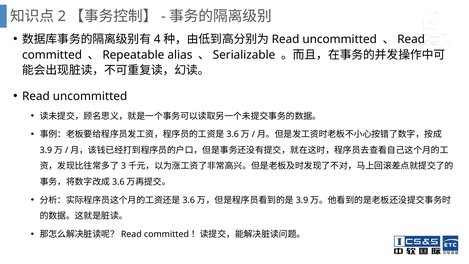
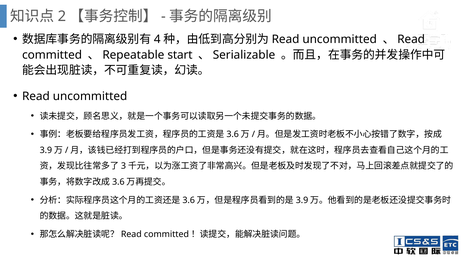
alias: alias -> start (180, 55)
